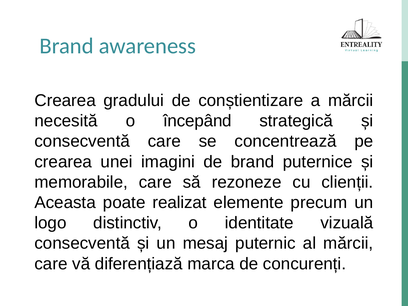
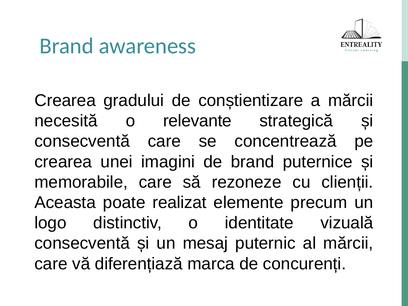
începând: începând -> relevante (197, 121)
